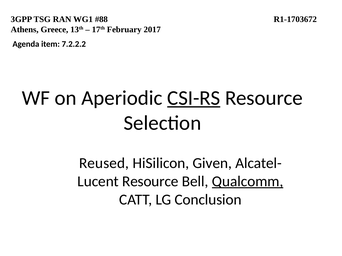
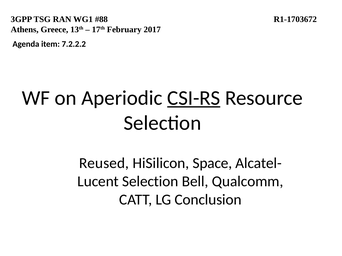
Given: Given -> Space (212, 163)
Resource: Resource -> Selection (150, 182)
Qualcomm underline: present -> none (248, 182)
